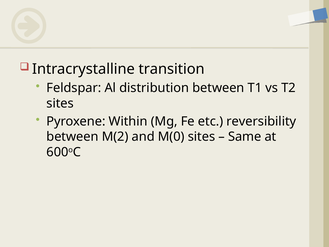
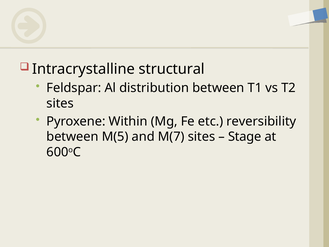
transition: transition -> structural (172, 69)
M(2: M(2 -> M(5 (115, 137)
M(0: M(0 -> M(7 (171, 137)
Same: Same -> Stage (245, 137)
